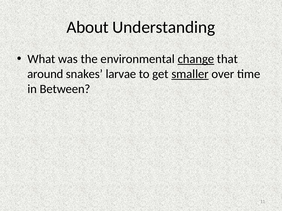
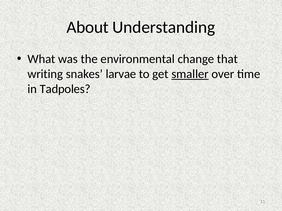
change underline: present -> none (196, 59)
around: around -> writing (45, 74)
Between: Between -> Tadpoles (65, 89)
